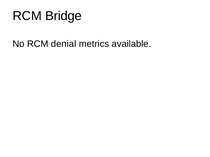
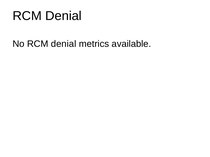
Bridge: Bridge -> Denial (63, 16)
